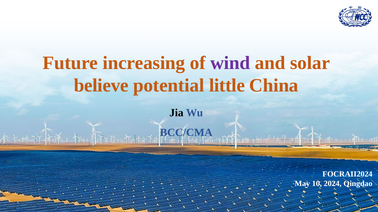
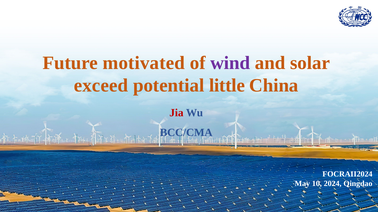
increasing: increasing -> motivated (144, 63)
believe: believe -> exceed (101, 86)
Jia colour: black -> red (176, 113)
